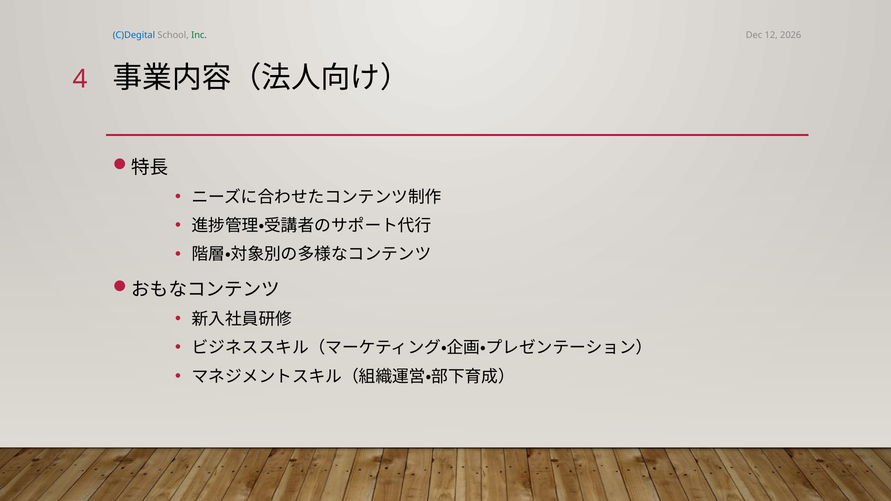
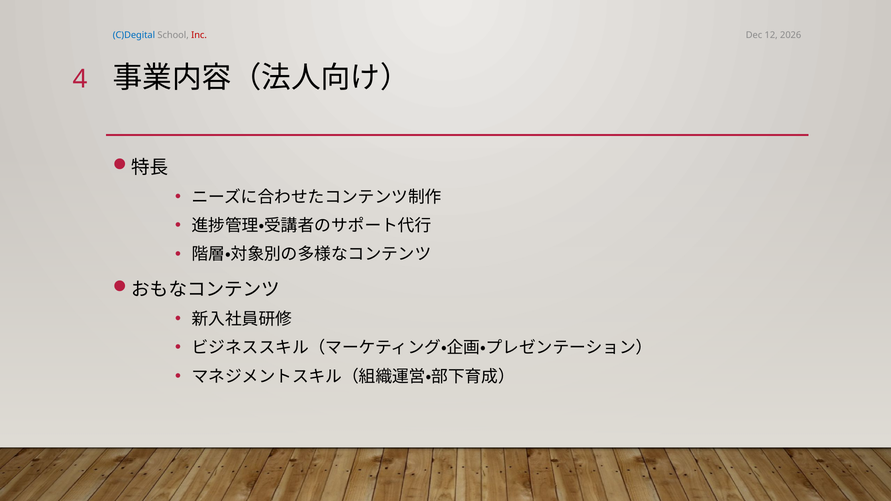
Inc colour: green -> red (199, 35)
